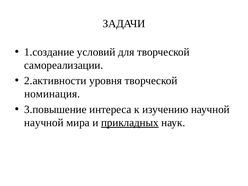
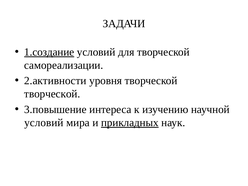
1.создание underline: none -> present (49, 52)
номинация: номинация -> творческой (52, 94)
научной: научной -> условий (44, 123)
